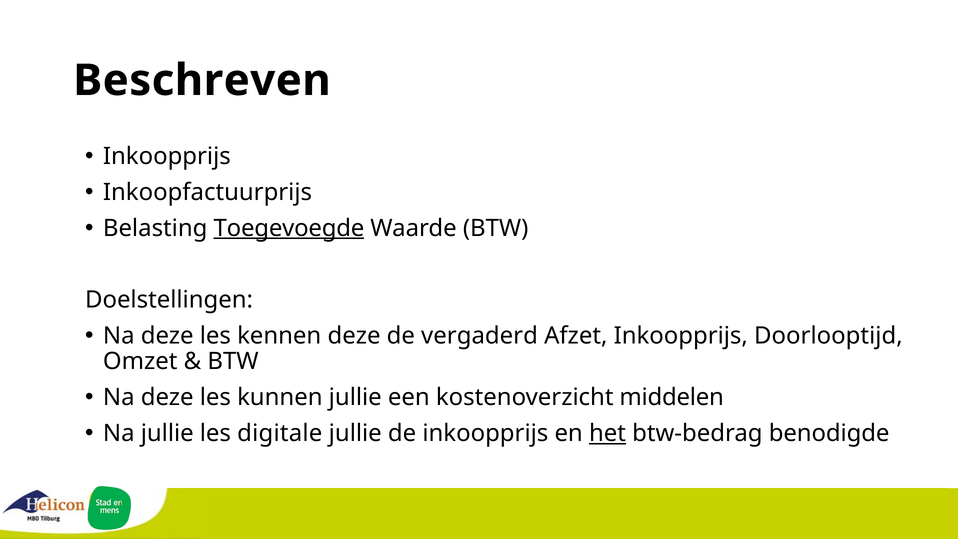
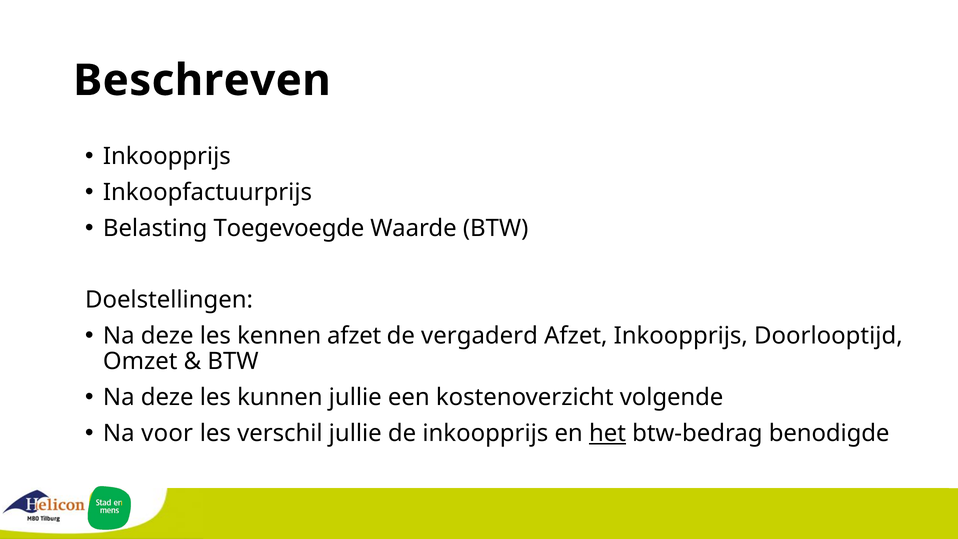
Toegevoegde underline: present -> none (289, 228)
kennen deze: deze -> afzet (354, 336)
middelen: middelen -> volgende (672, 397)
Na jullie: jullie -> voor (167, 433)
digitale: digitale -> verschil (280, 433)
